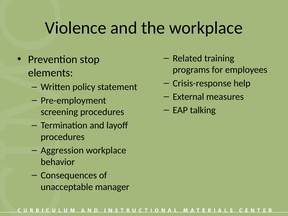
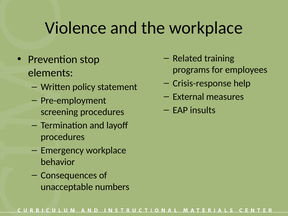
talking: talking -> insults (203, 110)
Aggression: Aggression -> Emergency (62, 150)
manager: manager -> numbers (112, 187)
